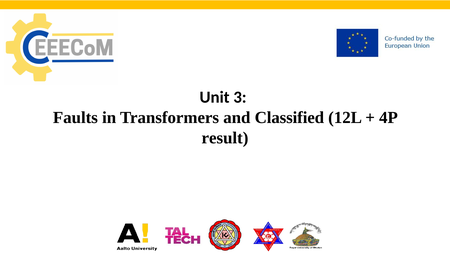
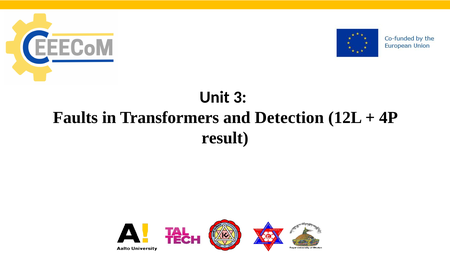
Classified: Classified -> Detection (289, 118)
